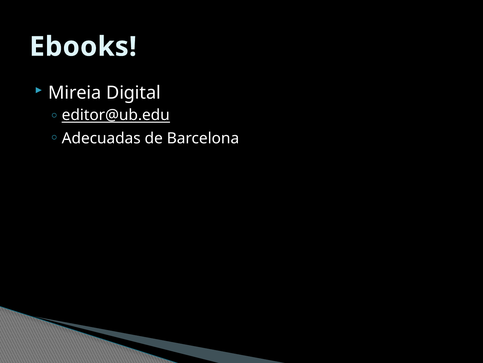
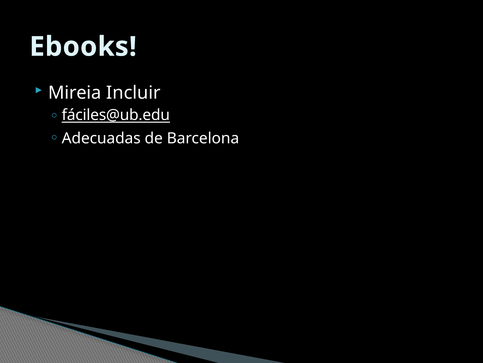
Digital: Digital -> Incluir (133, 93)
editor@ub.edu: editor@ub.edu -> fáciles@ub.edu (116, 115)
